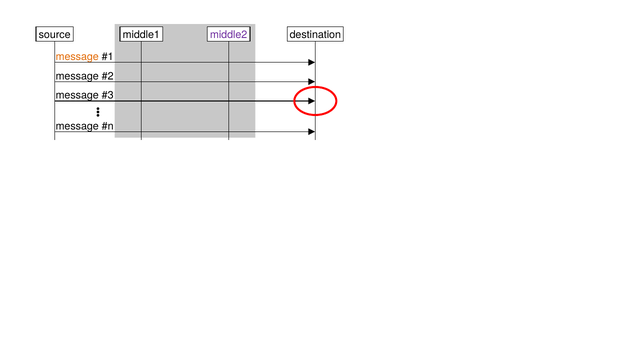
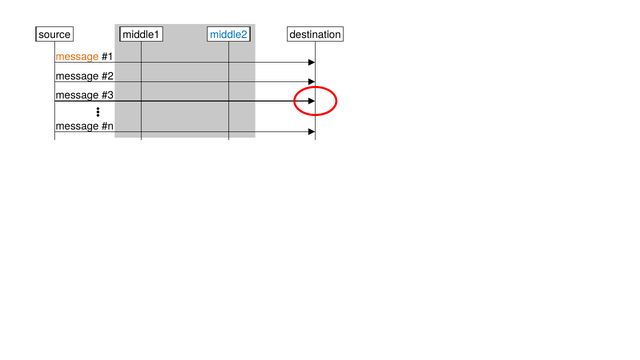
middle2 colour: purple -> blue (229, 35)
